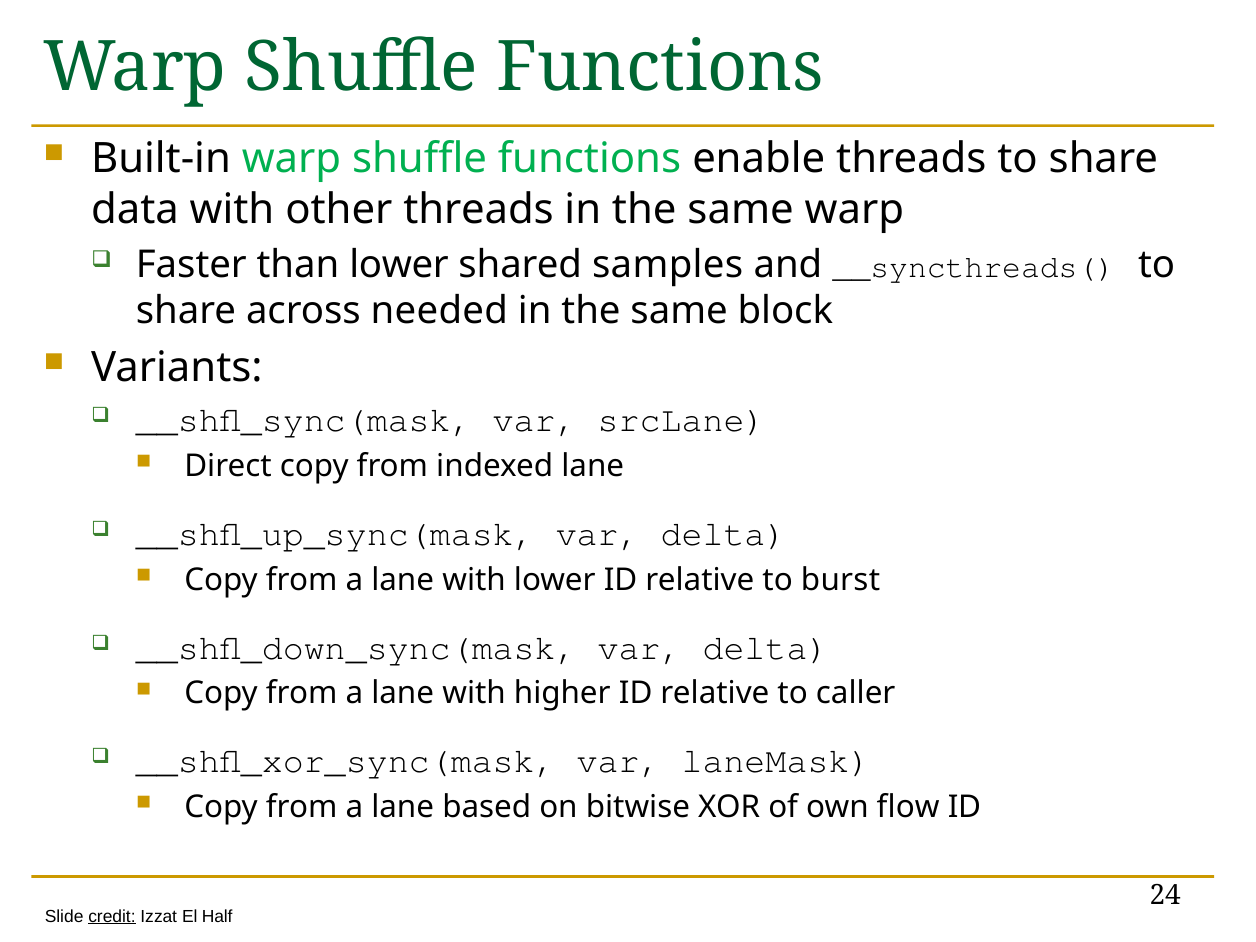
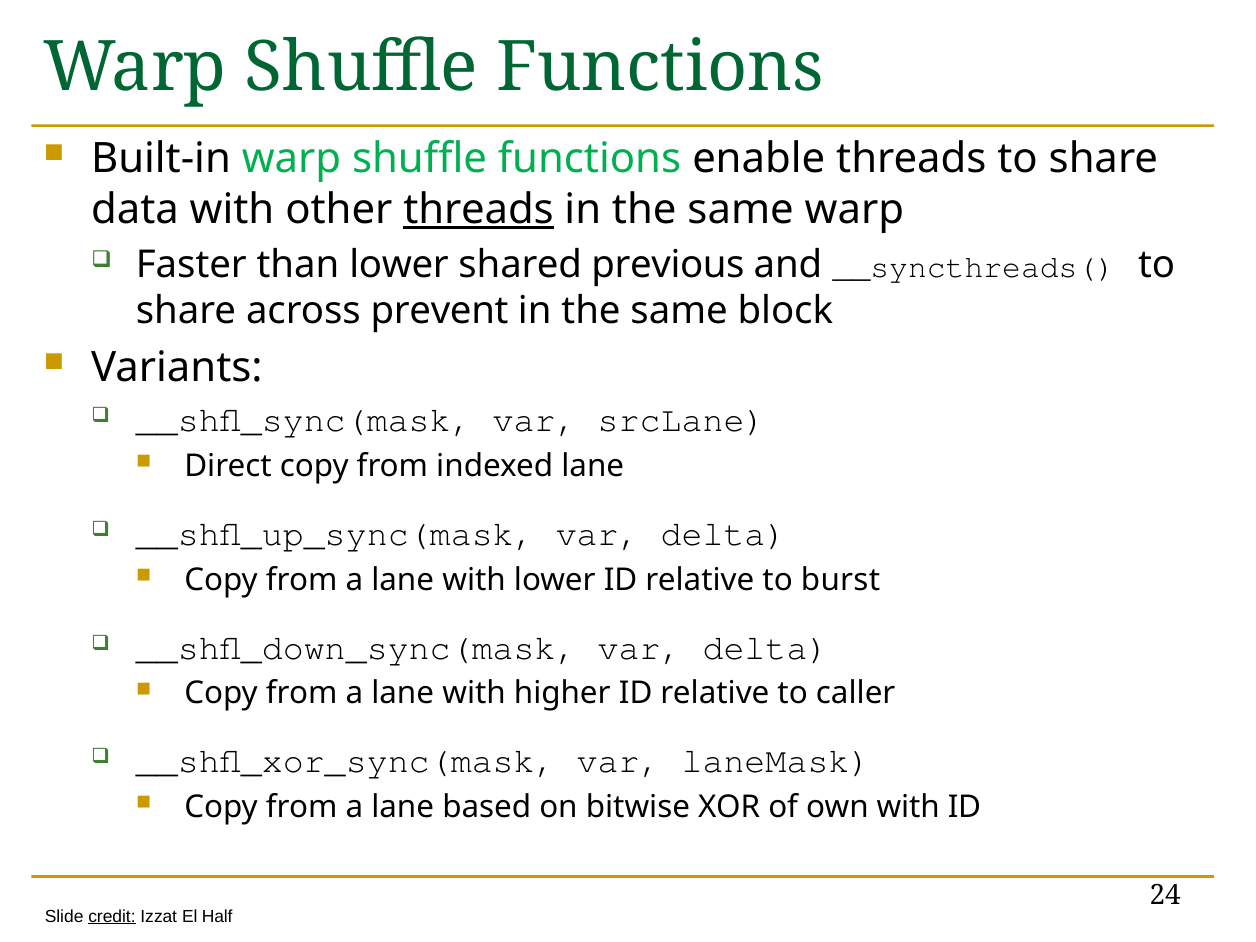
threads underline: none -> present (479, 209)
samples: samples -> previous (668, 265)
needed: needed -> prevent (440, 311)
own flow: flow -> with (908, 807)
